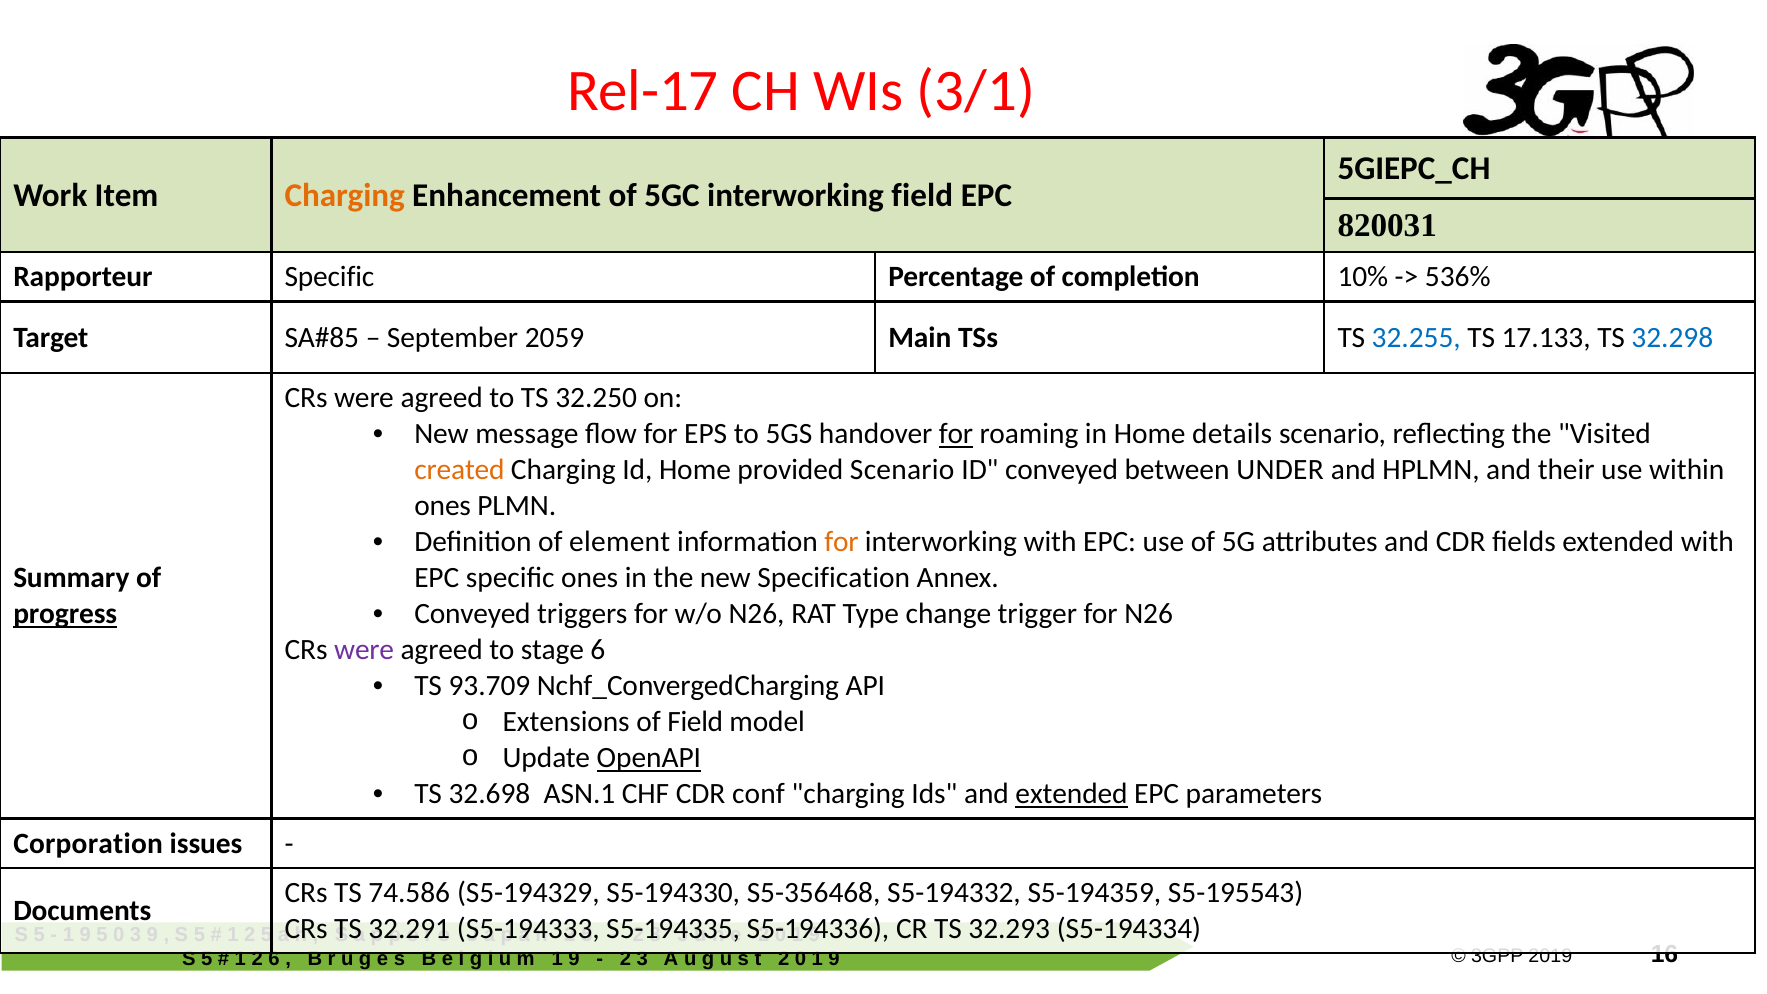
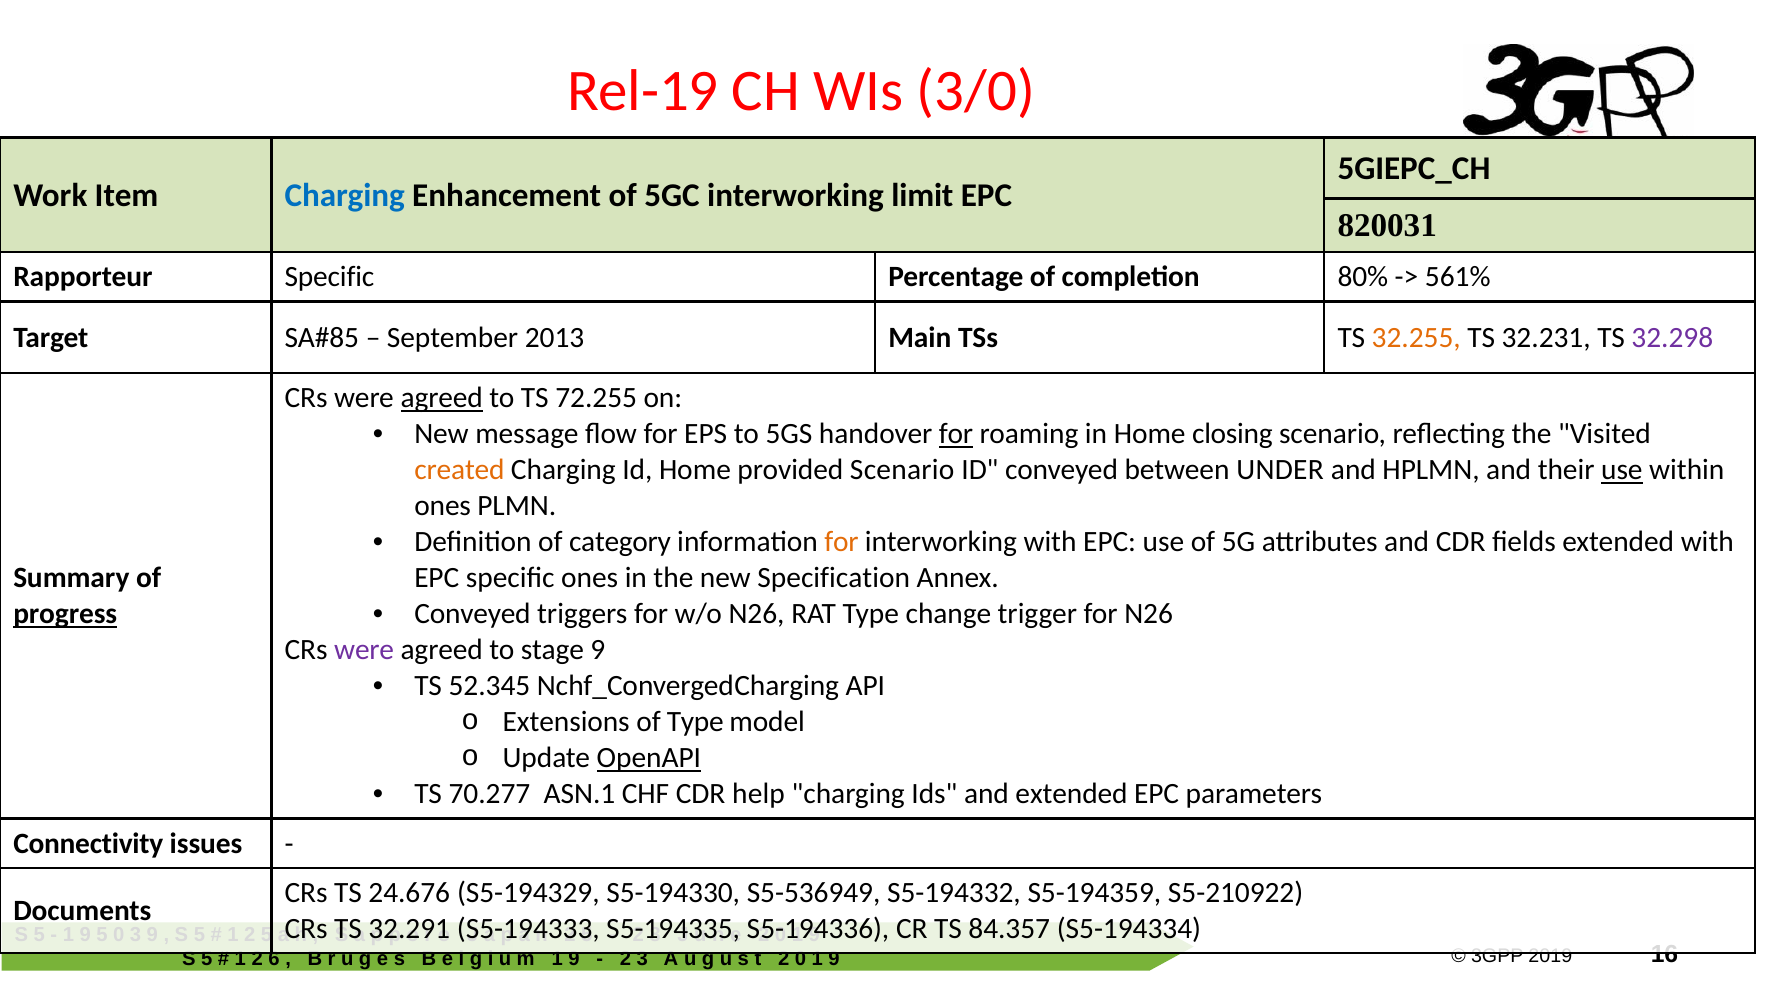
Rel-17: Rel-17 -> Rel-19 (643, 92)
3/1: 3/1 -> 3/0 (976, 92)
Charging colour: orange -> blue (345, 195)
interworking field: field -> limit (922, 195)
10%: 10% -> 80% (1363, 277)
536%: 536% -> 561% (1458, 277)
2059: 2059 -> 2013 (555, 338)
32.255 colour: blue -> orange (1416, 338)
17.133: 17.133 -> 32.231 (1546, 338)
32.298 colour: blue -> purple (1672, 338)
agreed underline: none -> present (442, 398)
32.250: 32.250 -> 72.255 (596, 398)
details: details -> closing (1232, 434)
use underline: none -> present (1622, 470)
element: element -> category (620, 542)
stage 6: 6 -> 9 (598, 650)
93.709: 93.709 -> 52.345 (489, 686)
of Field: Field -> Type (695, 722)
32.698: 32.698 -> 70.277 (489, 794)
conf: conf -> help (759, 794)
extended underline: present -> none (1072, 794)
Corporation: Corporation -> Connectivity (88, 844)
74.586: 74.586 -> 24.676 (409, 893)
S5-356468: S5-356468 -> S5-536949 (814, 893)
S5-195543: S5-195543 -> S5-210922 (1236, 893)
32.293: 32.293 -> 84.357 (1009, 929)
